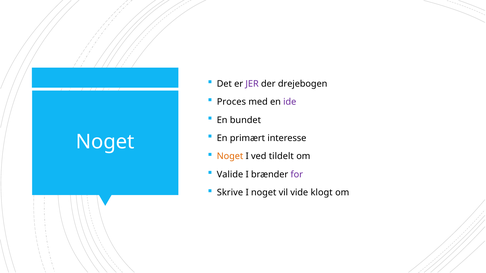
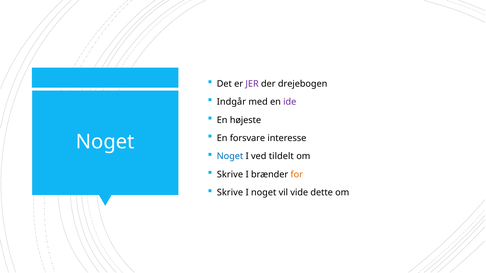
Proces: Proces -> Indgår (231, 102)
bundet: bundet -> højeste (245, 120)
primært: primært -> forsvare (247, 138)
Noget colour: orange -> blue (230, 157)
Valide: Valide -> Skrive (230, 175)
for colour: purple -> orange (297, 175)
klogt: klogt -> dette (322, 193)
